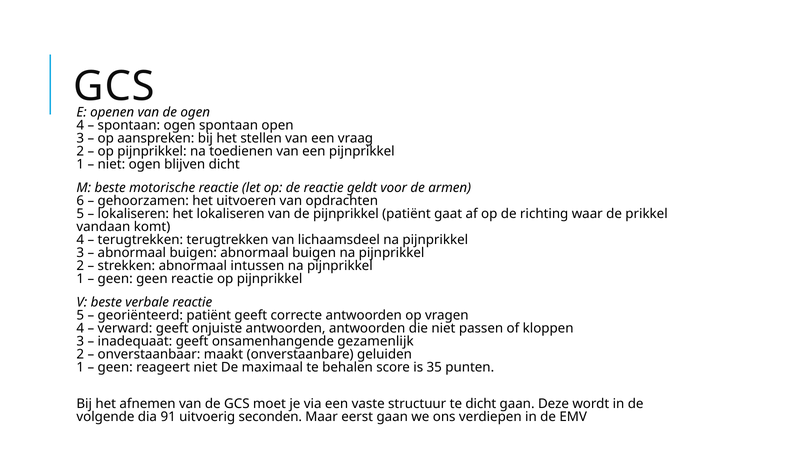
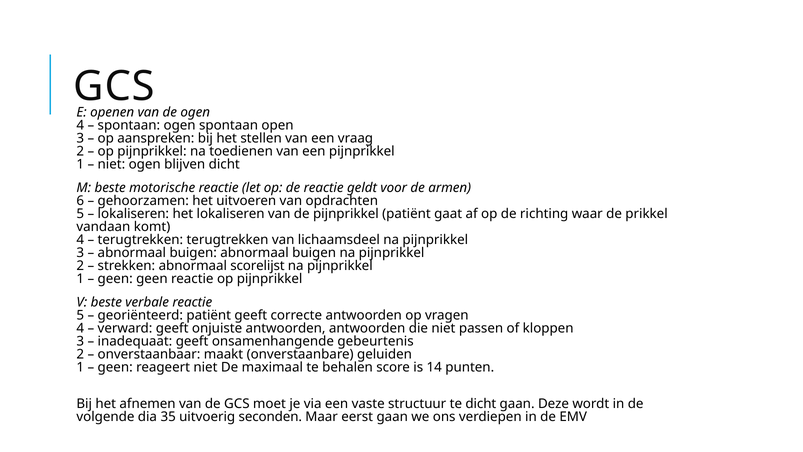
intussen: intussen -> scorelijst (257, 266)
gezamenlijk: gezamenlijk -> gebeurtenis (376, 341)
35: 35 -> 14 (434, 367)
91: 91 -> 35 (168, 416)
